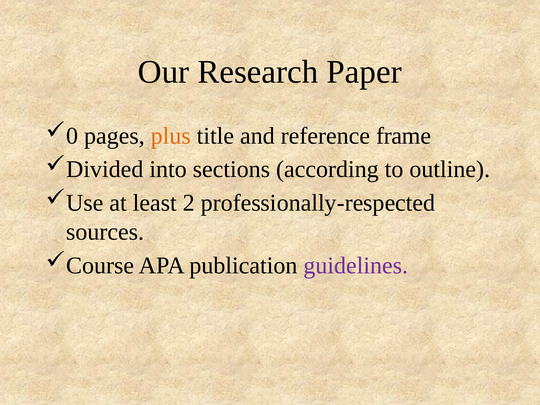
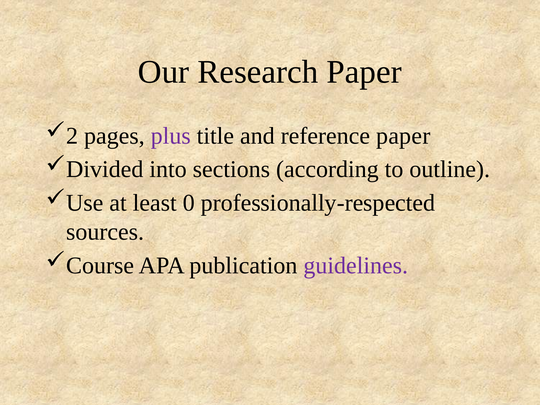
0: 0 -> 2 (72, 136)
plus colour: orange -> purple (171, 136)
reference frame: frame -> paper (403, 136)
2: 2 -> 0 (189, 203)
